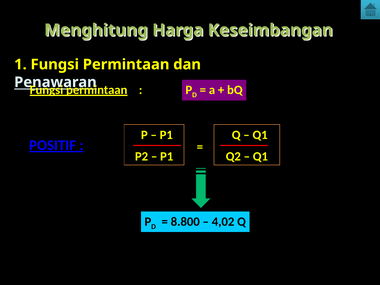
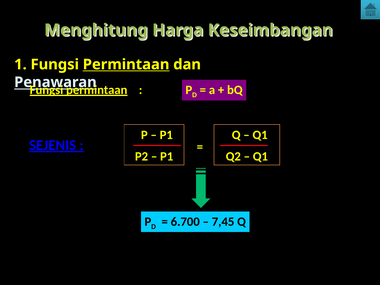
Permintaan underline: none -> present (126, 64)
POSITIF: POSITIF -> SEJENIS (53, 145)
8.800: 8.800 -> 6.700 (185, 222)
4,02: 4,02 -> 7,45 (223, 222)
